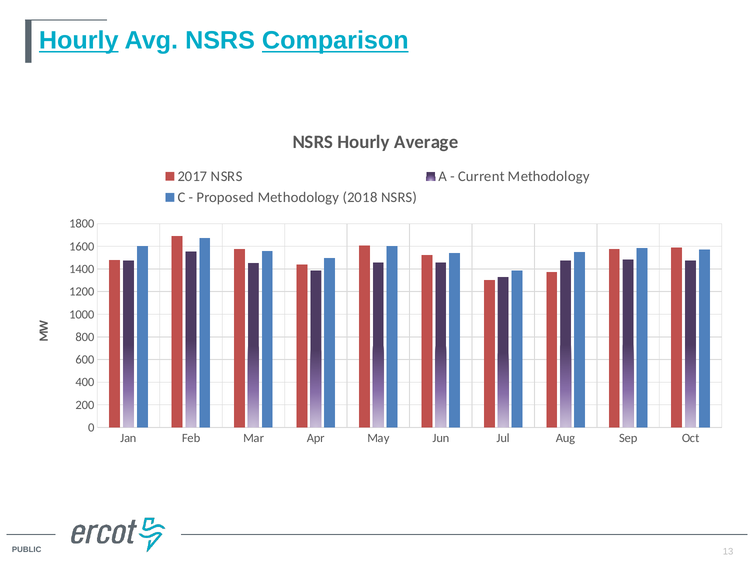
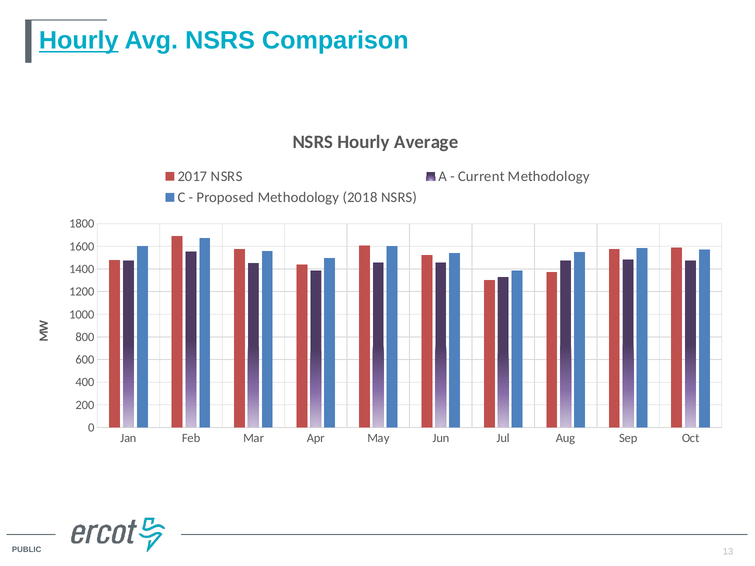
Comparison underline: present -> none (335, 41)
